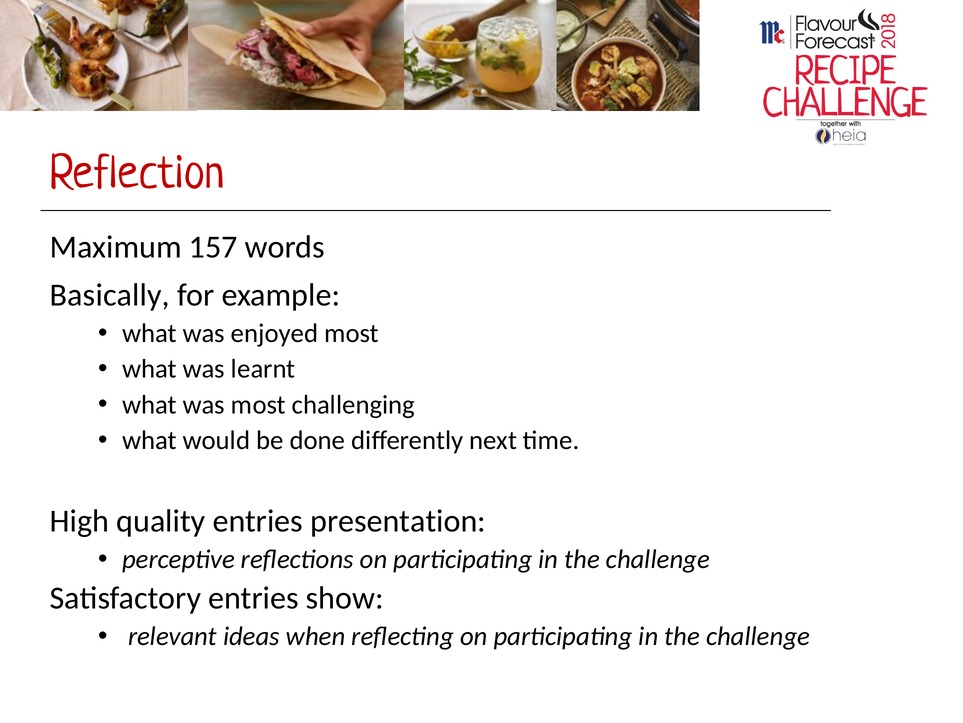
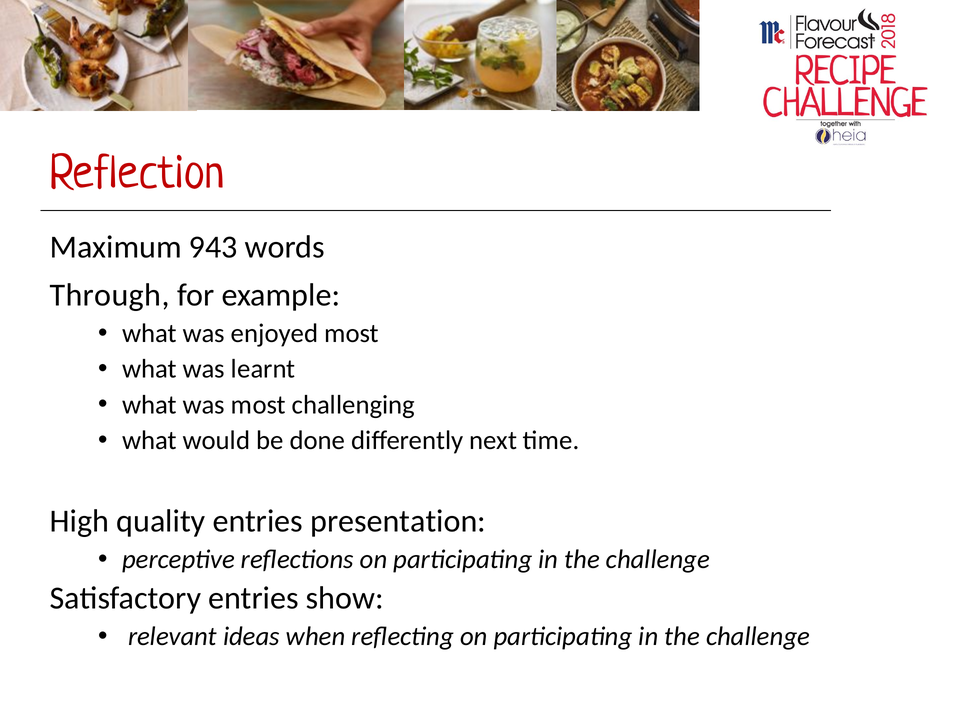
157: 157 -> 943 (213, 247)
Basically: Basically -> Through (110, 295)
